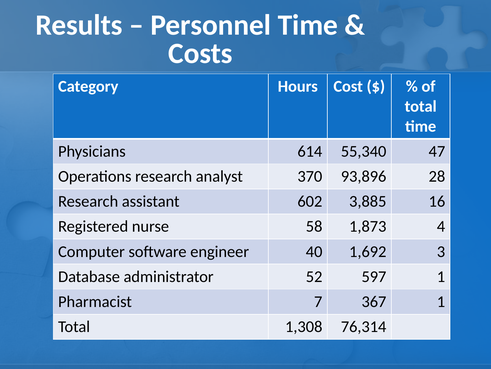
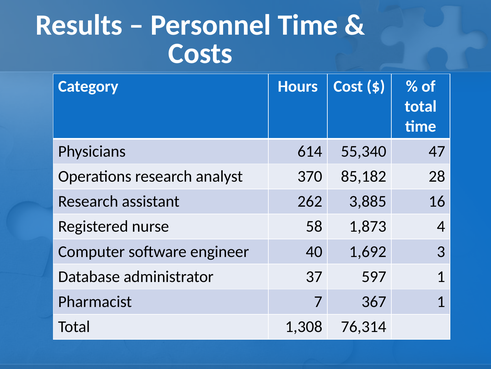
93,896: 93,896 -> 85,182 (364, 176)
602: 602 -> 262 (310, 201)
52: 52 -> 37 (314, 276)
